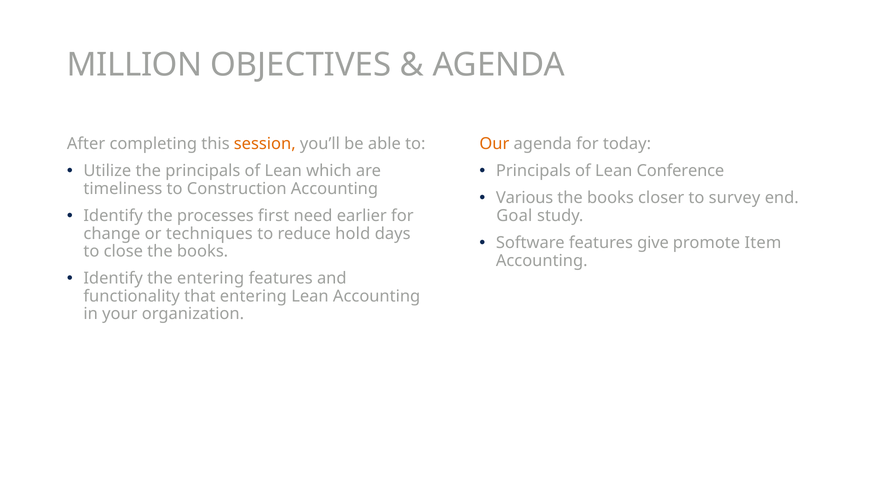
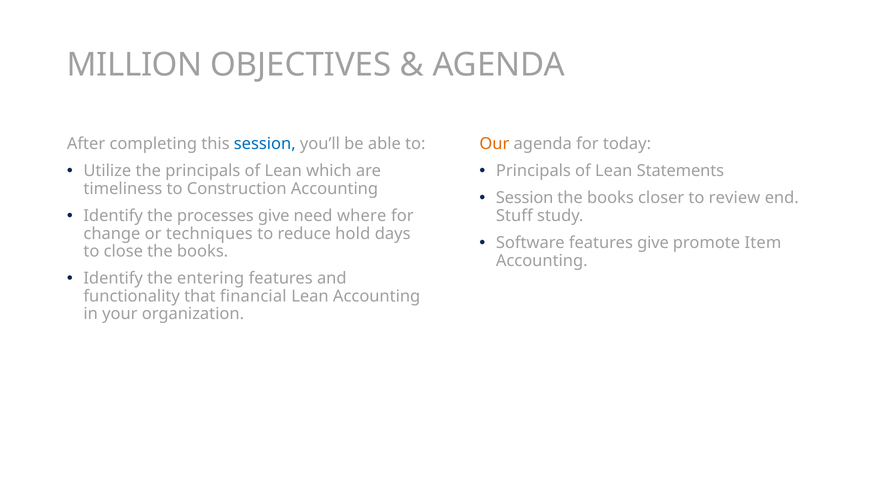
session colour: orange -> blue (265, 144)
Conference: Conference -> Statements (680, 171)
Various: Various -> Session (525, 198)
survey: survey -> review (735, 198)
processes first: first -> give (274, 216)
earlier: earlier -> where (362, 216)
Goal: Goal -> Stuff (514, 216)
that entering: entering -> financial (253, 296)
